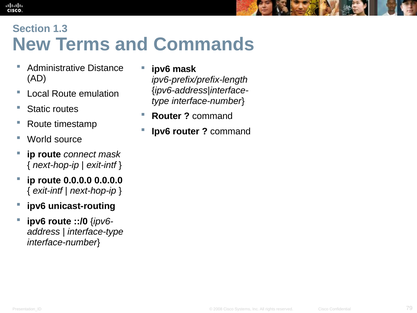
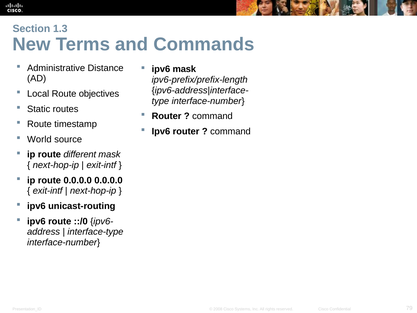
emulation: emulation -> objectives (99, 94)
connect: connect -> different (80, 154)
